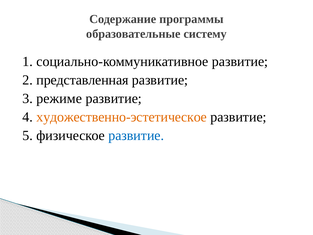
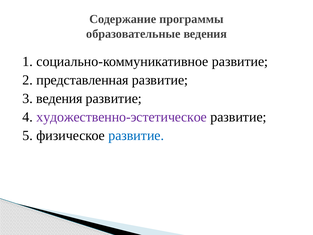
образовательные систему: систему -> ведения (205, 34)
3 режиме: режиме -> ведения (59, 98)
художественно-эстетическое colour: orange -> purple (122, 117)
